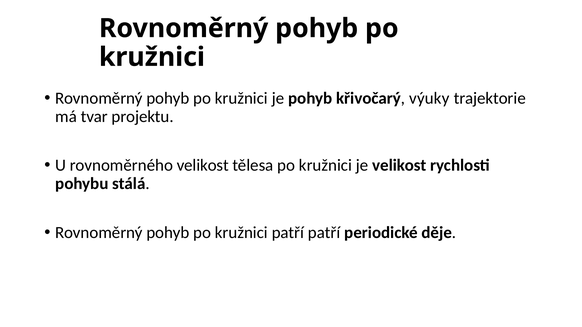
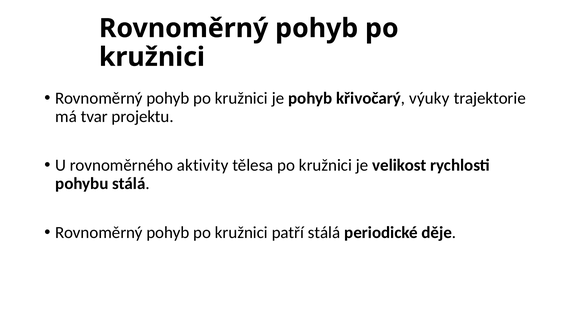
rovnoměrného velikost: velikost -> aktivity (203, 166)
patří patří: patří -> stálá (324, 233)
